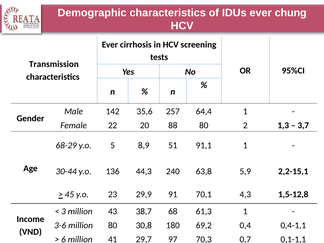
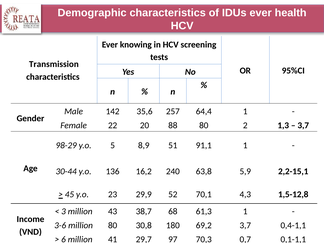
chung: chung -> health (291, 13)
cirrhosis: cirrhosis -> knowing (136, 45)
68-29: 68-29 -> 98-29 (66, 145)
44,3: 44,3 -> 16,2 (144, 171)
91: 91 -> 52 (173, 194)
69,2 0,4: 0,4 -> 3,7 (245, 225)
